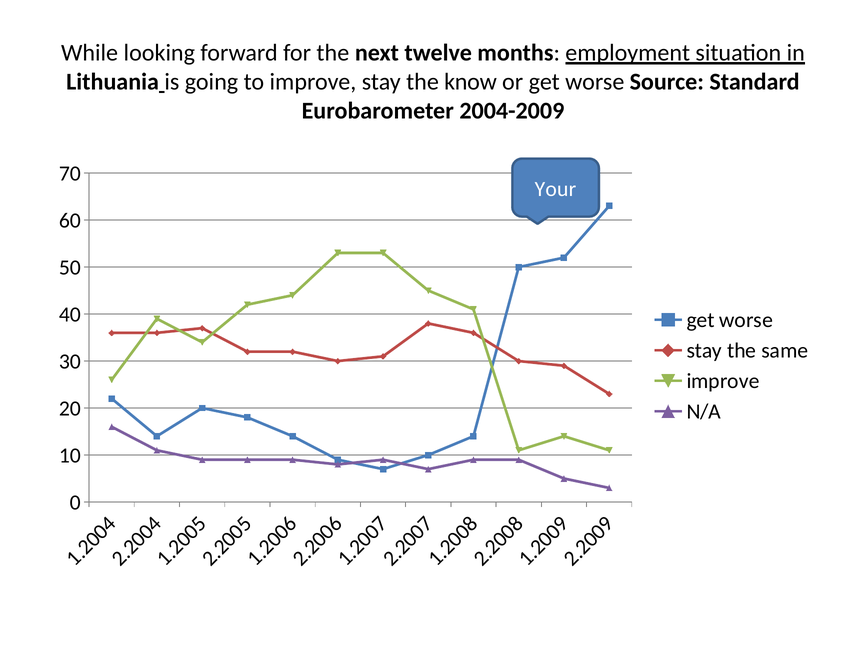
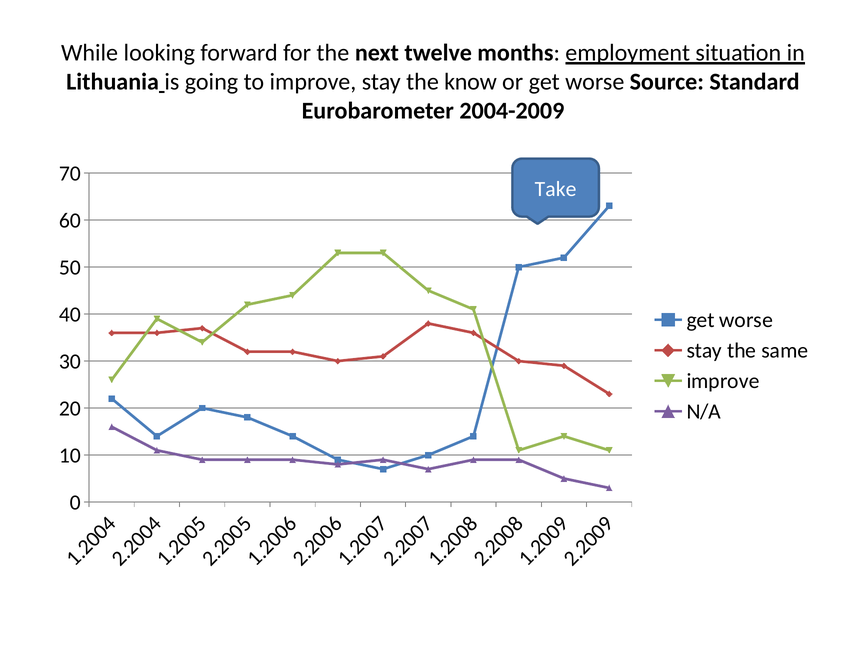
Your: Your -> Take (556, 189)
